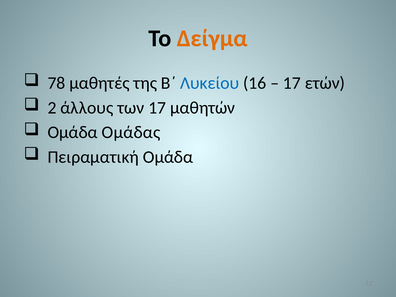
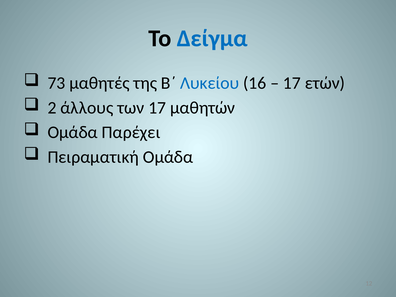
Δείγμα colour: orange -> blue (212, 38)
78: 78 -> 73 (56, 83)
Ομάδας: Ομάδας -> Παρέχει (131, 132)
